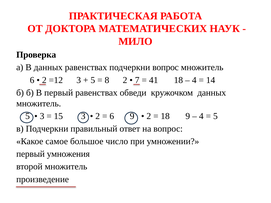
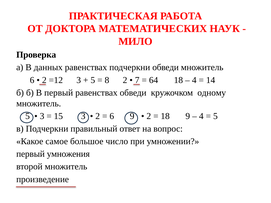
подчеркни вопрос: вопрос -> обведи (166, 67)
41: 41 -> 64 (154, 80)
кружочком данных: данных -> одному (212, 93)
